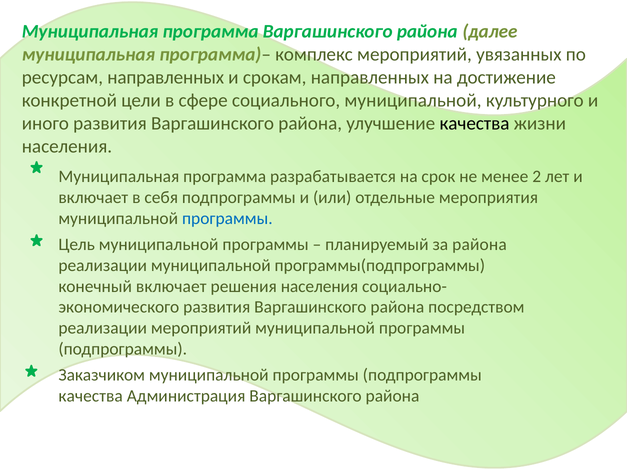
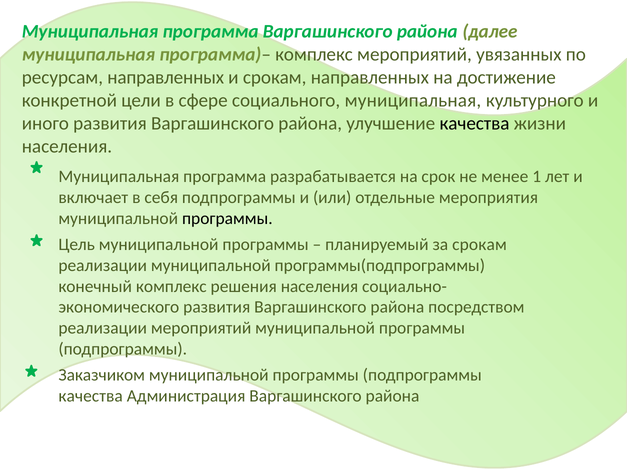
социального муниципальной: муниципальной -> муниципальная (413, 101)
2: 2 -> 1 (537, 177)
программы colour: blue -> black (227, 219)
за района: района -> срокам (479, 245)
конечный включает: включает -> комплекс (171, 286)
